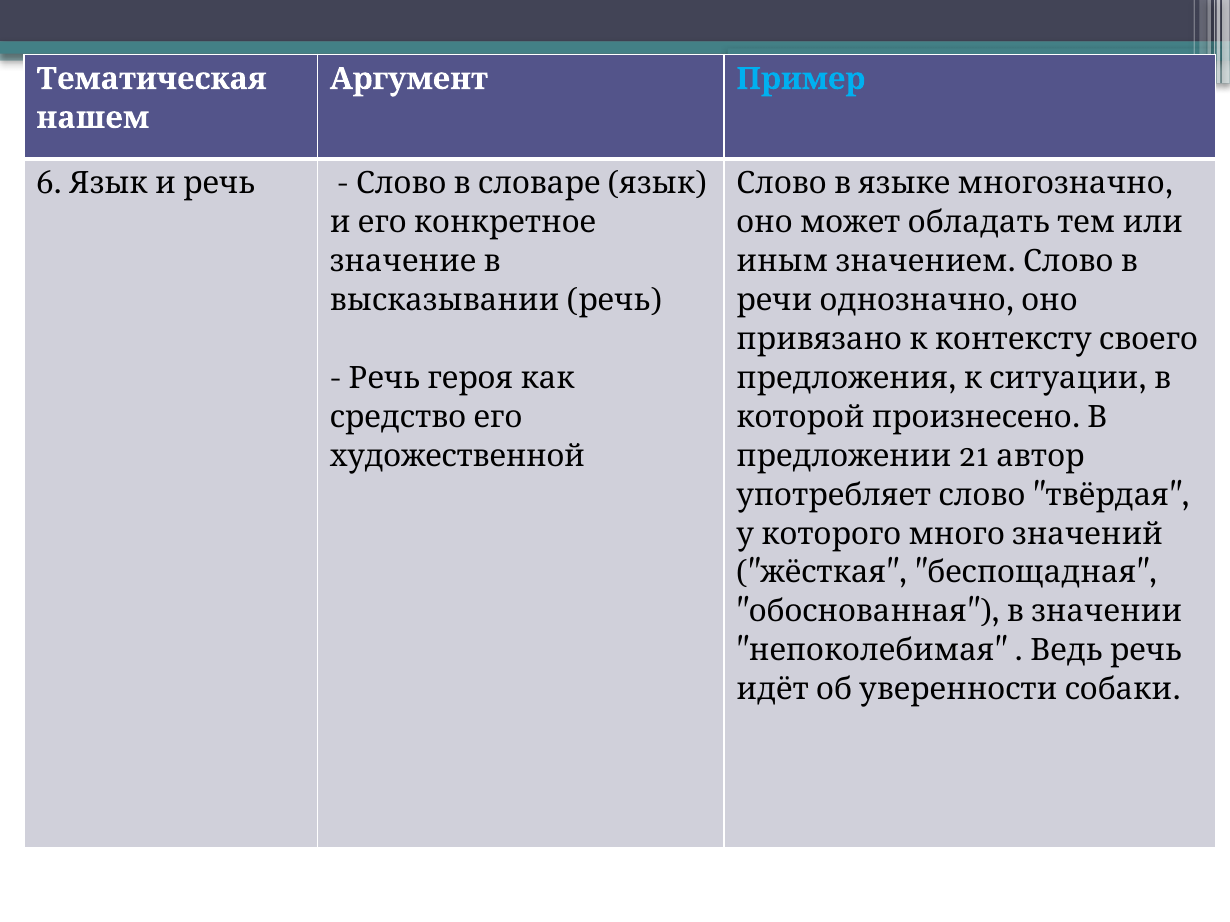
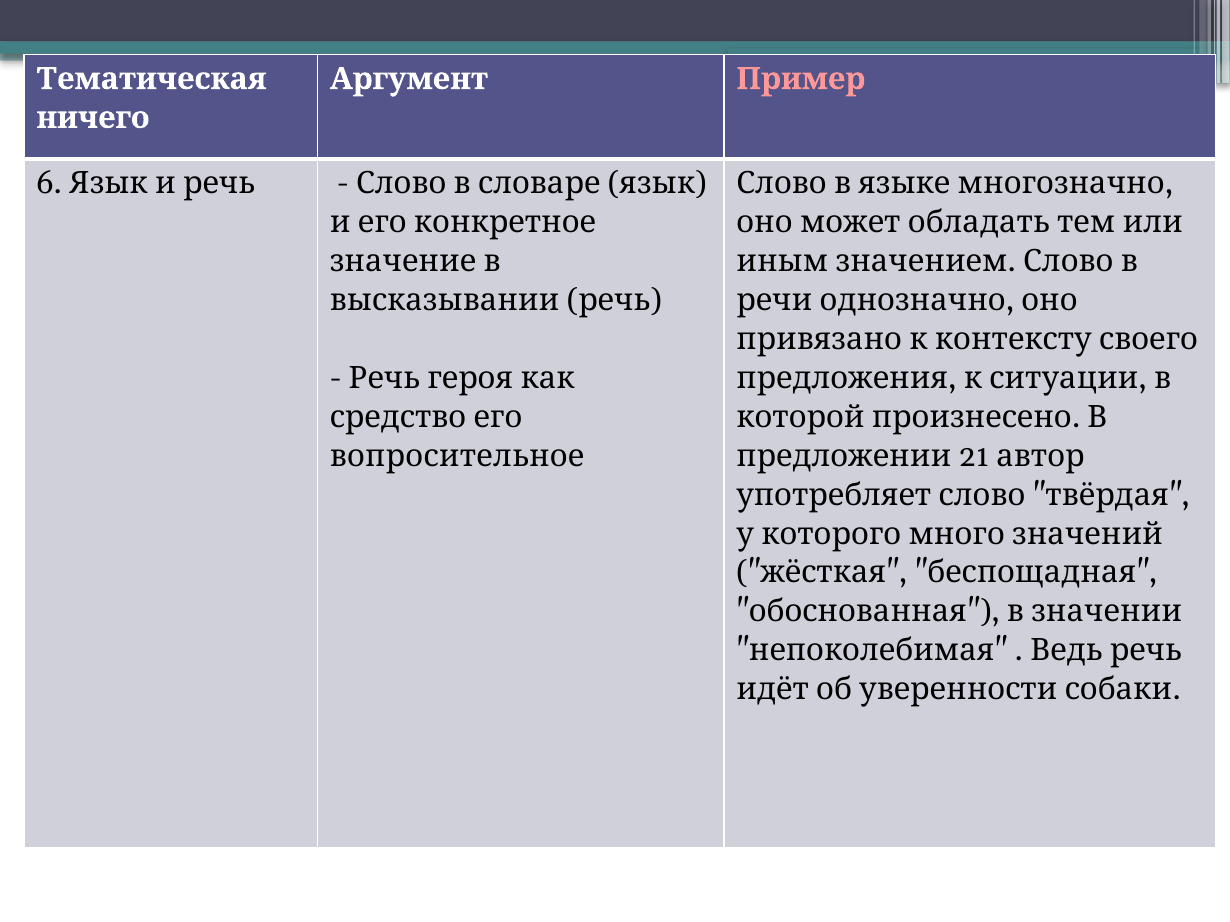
Пример colour: light blue -> pink (801, 79)
нашем: нашем -> ничего (93, 118)
художественной: художественной -> вопросительное (457, 456)
